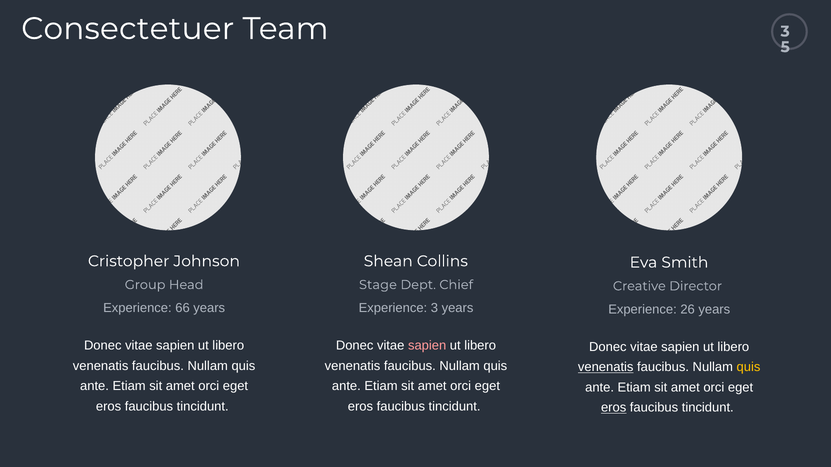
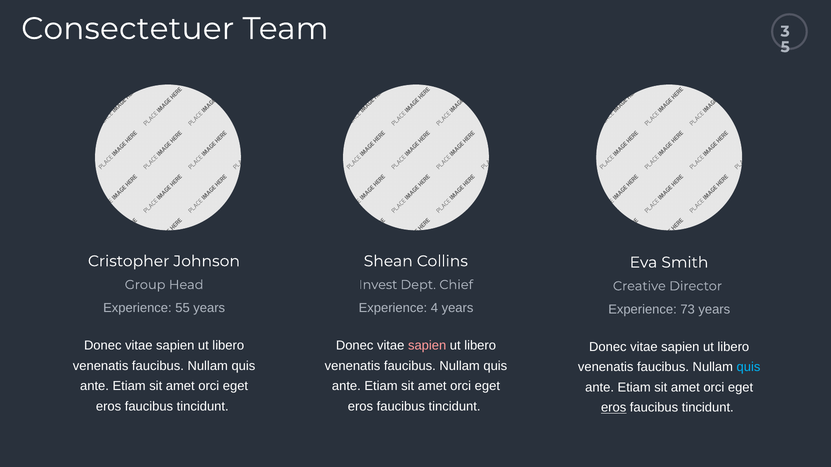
Stage: Stage -> Invest (378, 285)
66: 66 -> 55 (183, 308)
Experience 3: 3 -> 4 (434, 308)
26: 26 -> 73 (688, 310)
venenatis underline: present -> none (606, 368)
quis colour: yellow -> light blue (748, 368)
